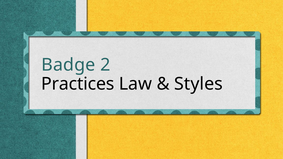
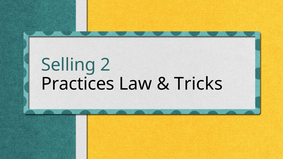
Badge: Badge -> Selling (68, 65)
Styles: Styles -> Tricks (198, 84)
